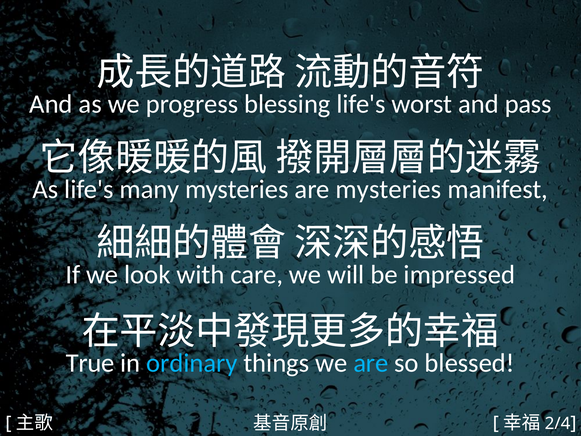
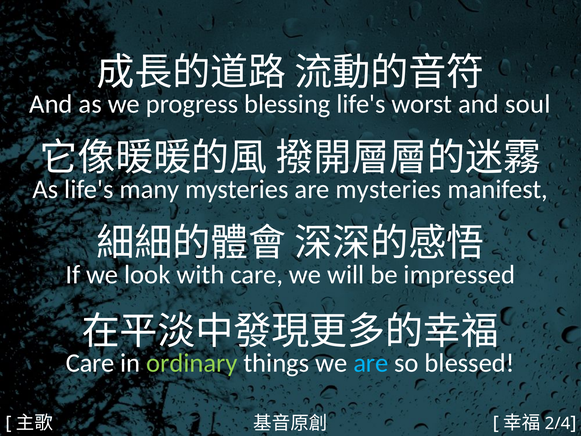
pass: pass -> soul (528, 104)
True: True -> Care (90, 363)
ordinary colour: light blue -> light green (192, 363)
